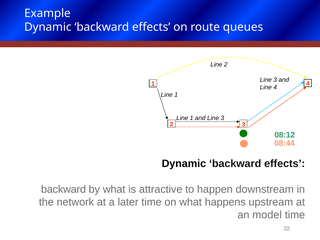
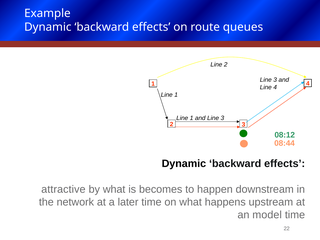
backward: backward -> attractive (63, 189)
attractive: attractive -> becomes (161, 189)
